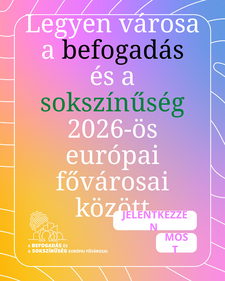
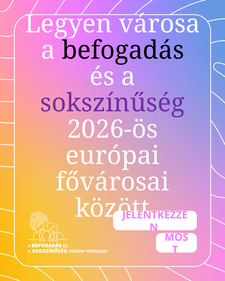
sokszínűség colour: green -> purple (112, 103)
